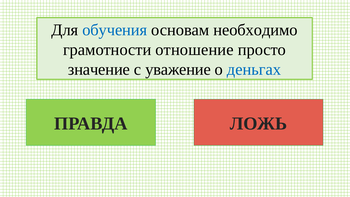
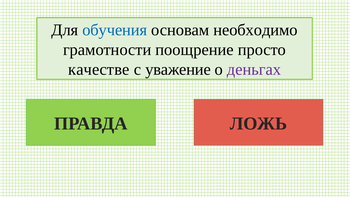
отношение: отношение -> поощрение (195, 50)
значение: значение -> качестве (99, 69)
деньгах colour: blue -> purple (254, 69)
